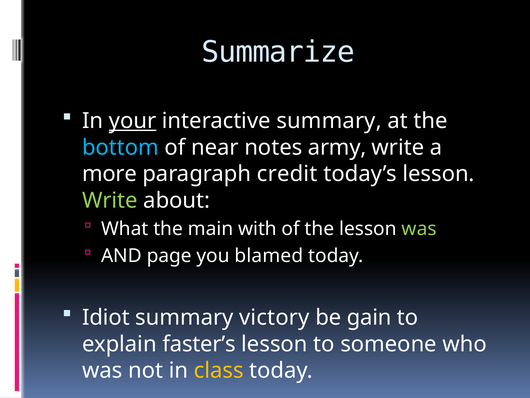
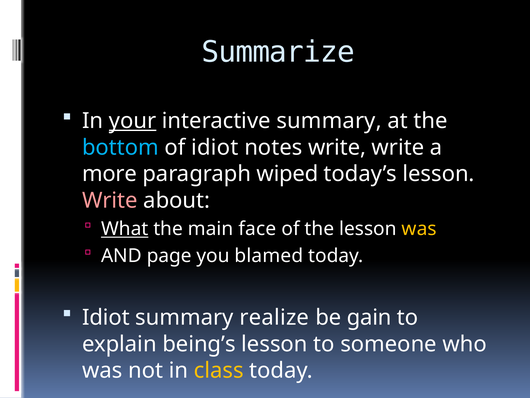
of near: near -> idiot (215, 147)
notes army: army -> write (337, 147)
credit: credit -> wiped (287, 174)
Write colour: light green -> pink (110, 200)
What underline: none -> present (125, 229)
with: with -> face (257, 229)
was colour: light green -> yellow (419, 229)
victory: victory -> realize (274, 317)
faster’s: faster’s -> being’s (199, 344)
